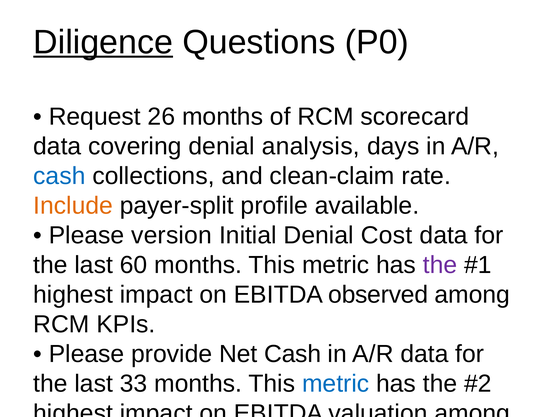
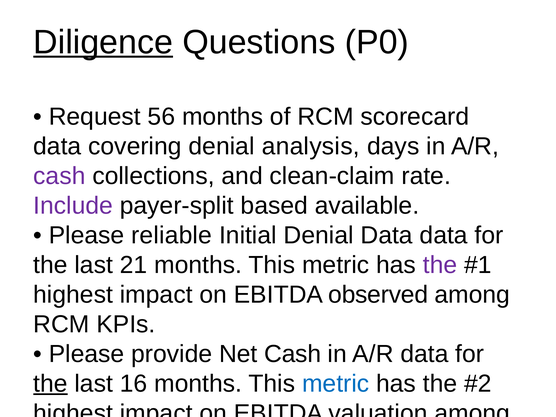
26: 26 -> 56 (161, 117)
cash colour: blue -> purple (59, 176)
Include colour: orange -> purple (73, 206)
profile: profile -> based (274, 206)
version: version -> reliable (172, 235)
Denial Cost: Cost -> Data (387, 235)
60: 60 -> 21 (134, 265)
the underline: none -> present (50, 384)
33: 33 -> 16 (134, 384)
